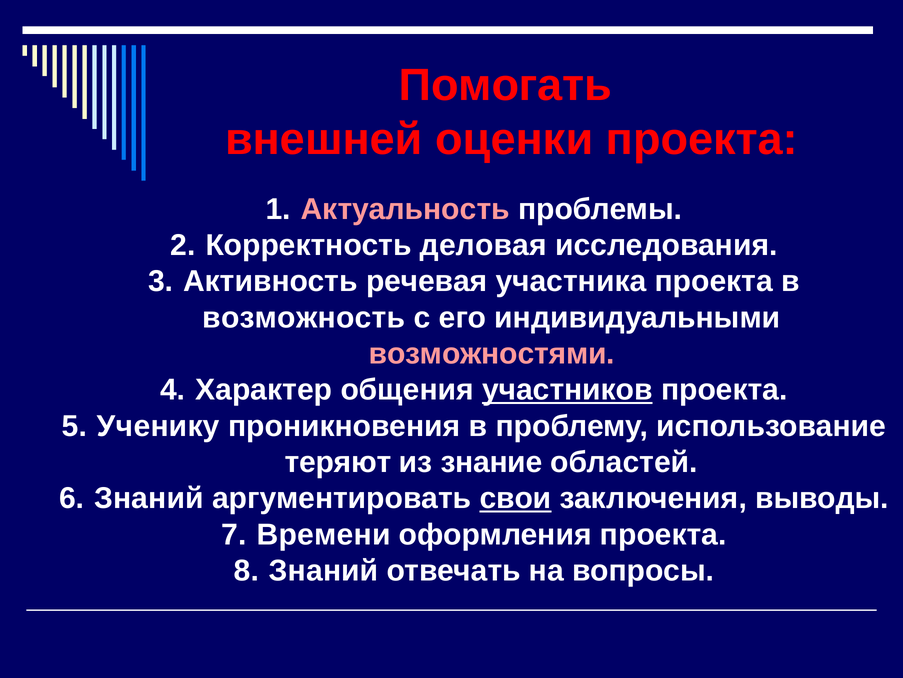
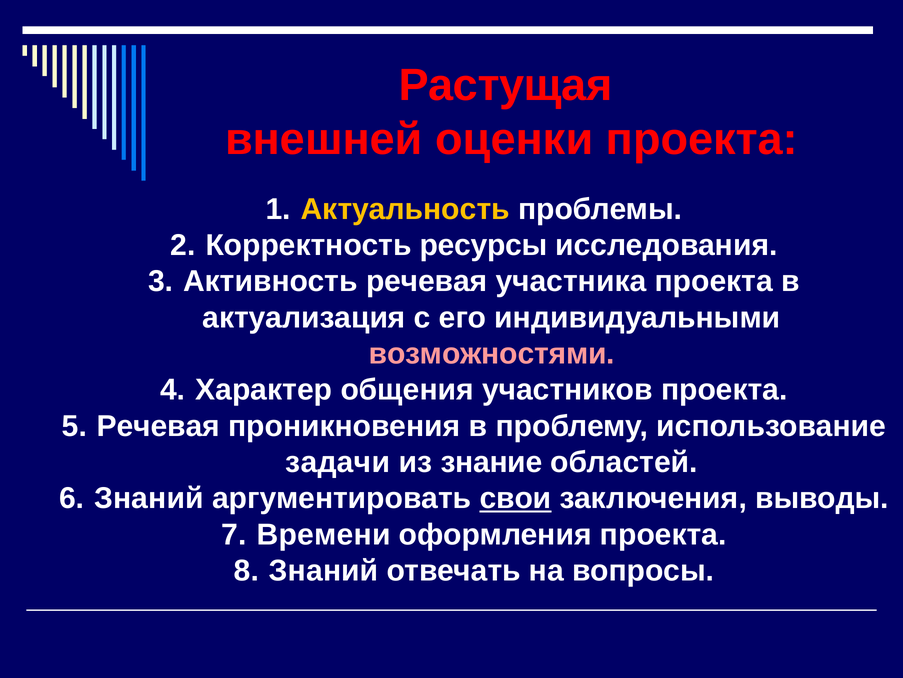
Помогать: Помогать -> Растущая (506, 85)
Актуальность colour: pink -> yellow (405, 209)
деловая: деловая -> ресурсы (484, 245)
возможность: возможность -> актуализация (304, 317)
участников underline: present -> none (567, 390)
Ученику: Ученику -> Речевая (158, 426)
теряют: теряют -> задачи (338, 462)
